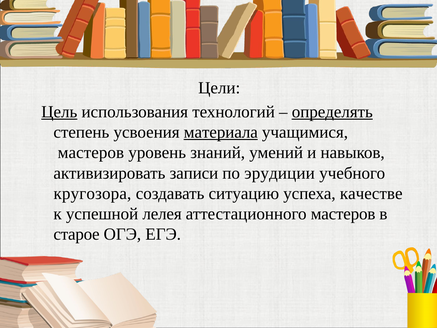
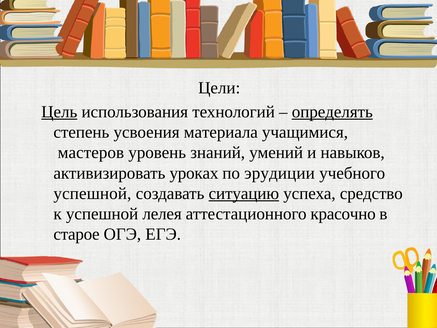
материала underline: present -> none (221, 132)
записи: записи -> уроках (194, 173)
кругозора: кругозора -> успешной (92, 193)
ситуацию underline: none -> present (244, 193)
качестве: качестве -> средство (371, 193)
аттестационного мастеров: мастеров -> красочно (343, 214)
